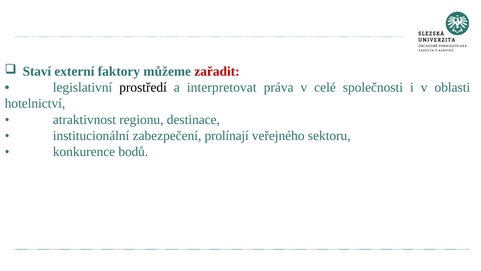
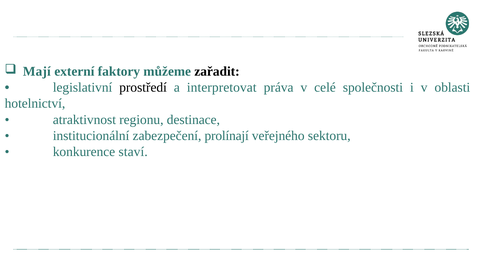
Staví: Staví -> Mají (37, 71)
zařadit colour: red -> black (217, 71)
bodů: bodů -> staví (133, 151)
